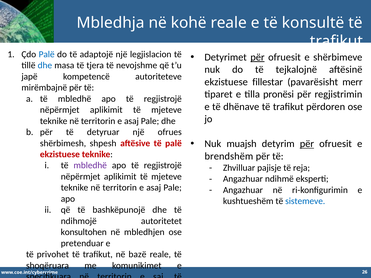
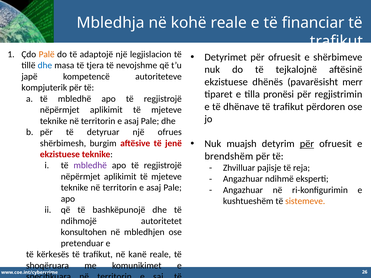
konsultë: konsultë -> financiar (313, 23)
Palë colour: blue -> orange (47, 54)
për underline: present -> none (257, 57)
fillestar: fillestar -> dhënës (268, 82)
mirëmbajnë: mirëmbajnë -> kompjuterik (44, 88)
shpesh: shpesh -> burgim (103, 143)
të palë: palë -> jenë (173, 143)
sistemeve colour: blue -> orange (305, 201)
privohet: privohet -> kërkesës (53, 255)
bazë: bazë -> kanë (137, 255)
